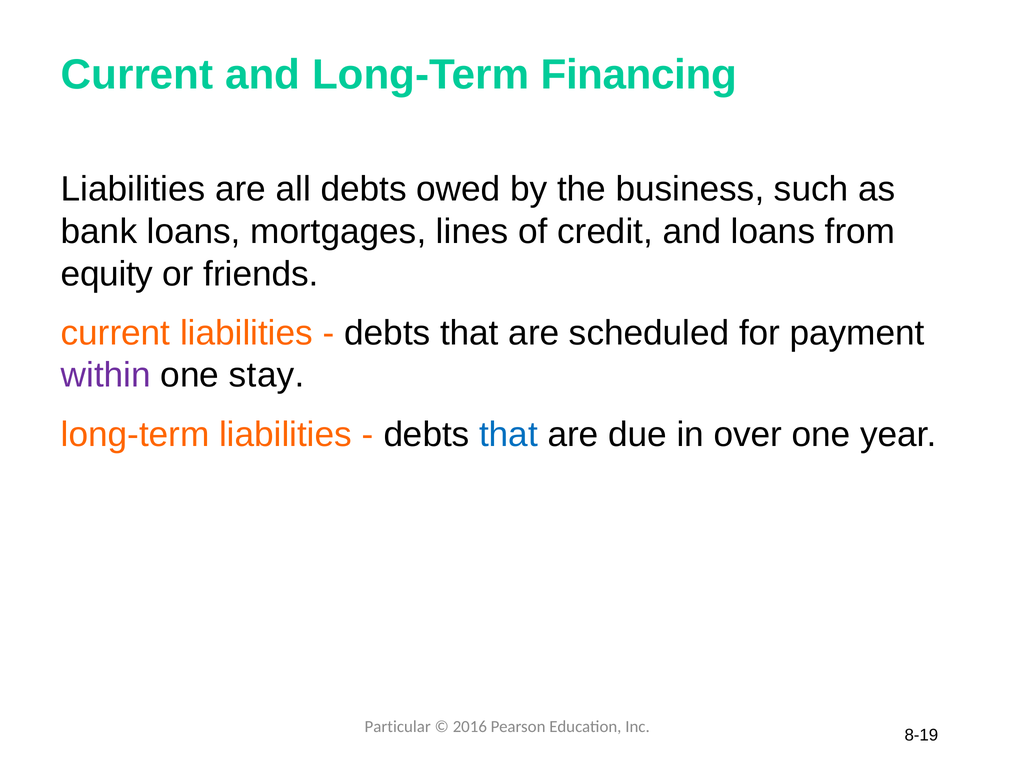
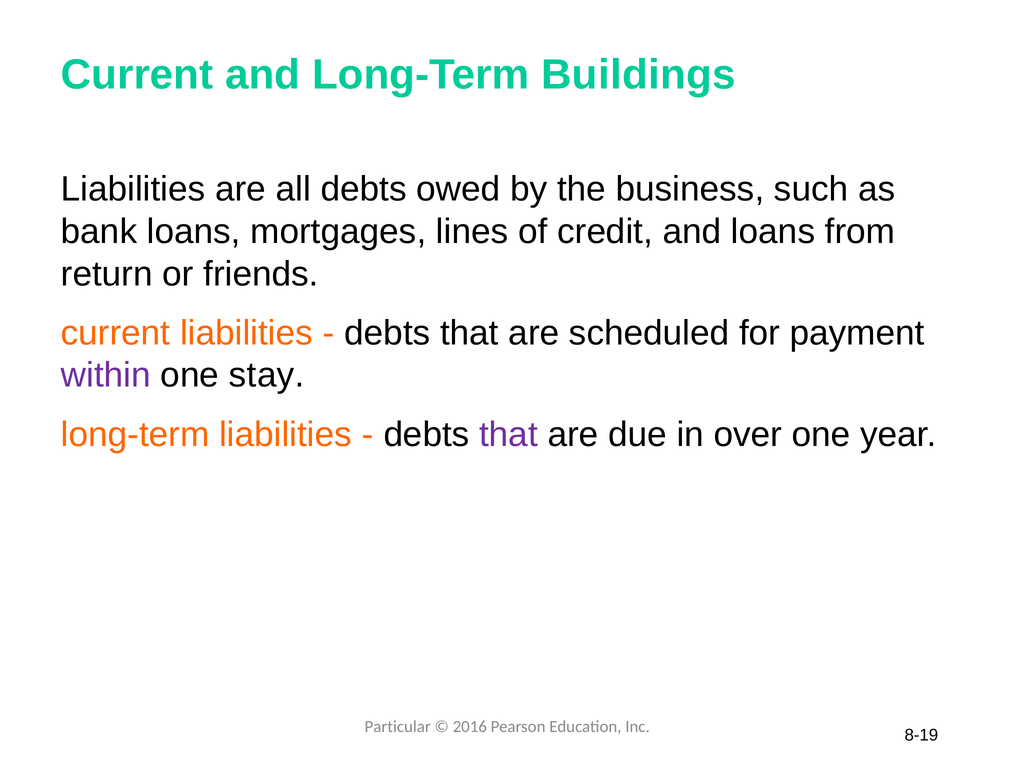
Financing: Financing -> Buildings (638, 75)
equity: equity -> return (107, 274)
that colour: blue -> purple (508, 435)
